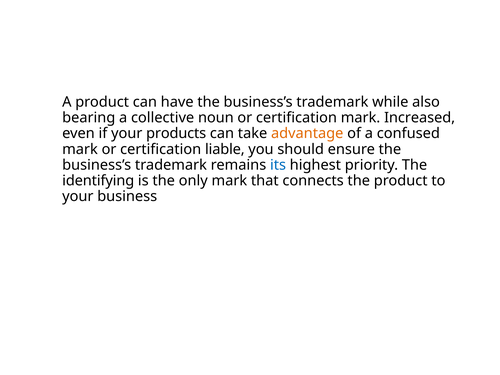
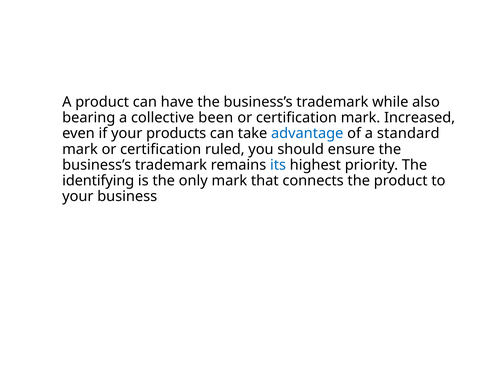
noun: noun -> been (216, 118)
advantage colour: orange -> blue (307, 133)
confused: confused -> standard (408, 133)
liable: liable -> ruled (225, 149)
